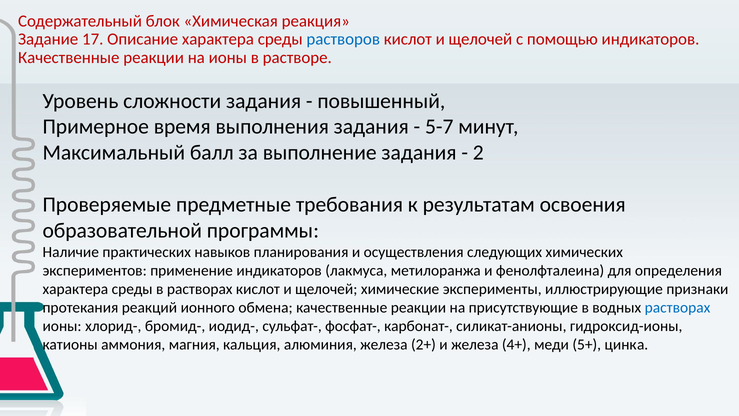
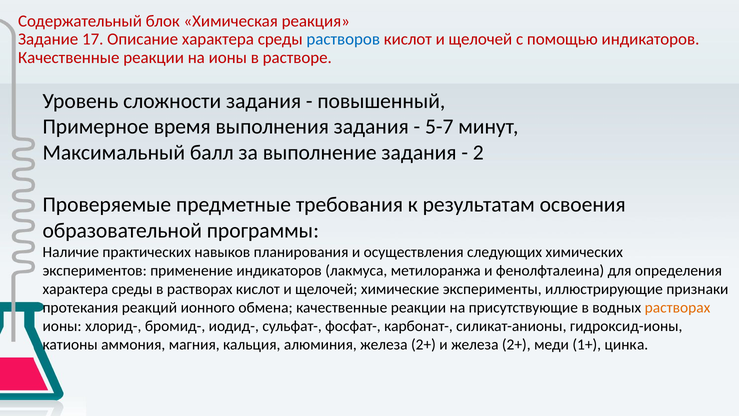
растворах colour: blue -> orange (677, 307)
и железа 4+: 4+ -> 2+ (516, 344)
5+: 5+ -> 1+ (587, 344)
